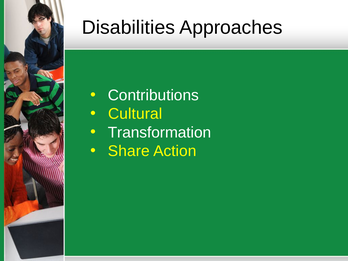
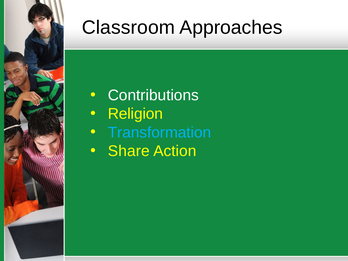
Disabilities: Disabilities -> Classroom (128, 27)
Cultural: Cultural -> Religion (135, 114)
Transformation colour: white -> light blue (160, 132)
